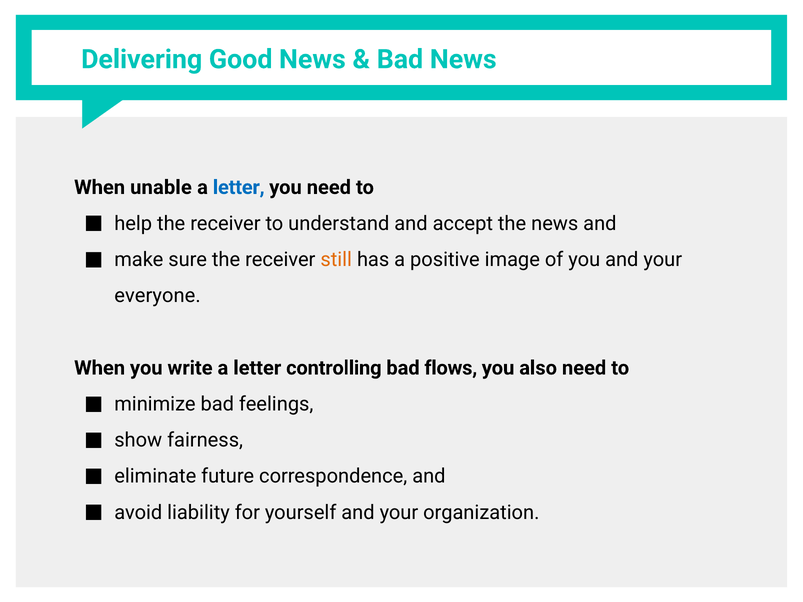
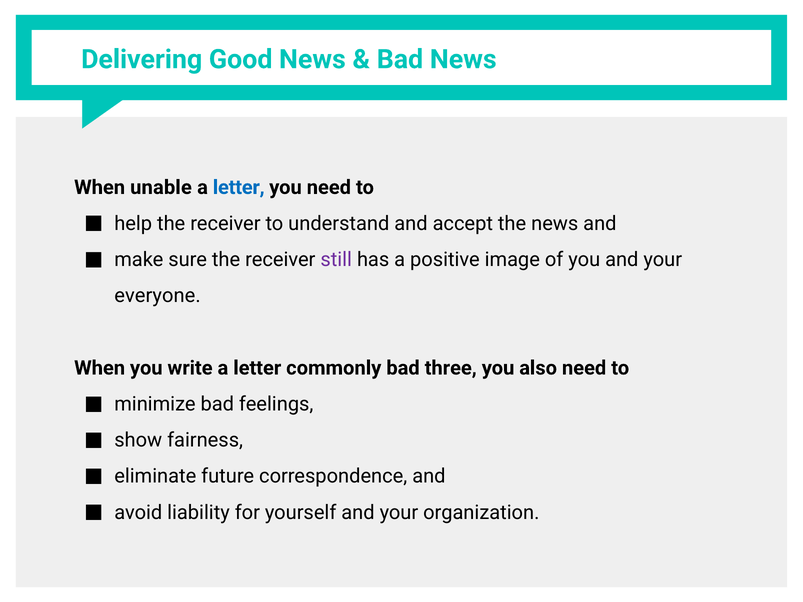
still colour: orange -> purple (336, 260)
controlling: controlling -> commonly (334, 368)
flows: flows -> three (451, 368)
